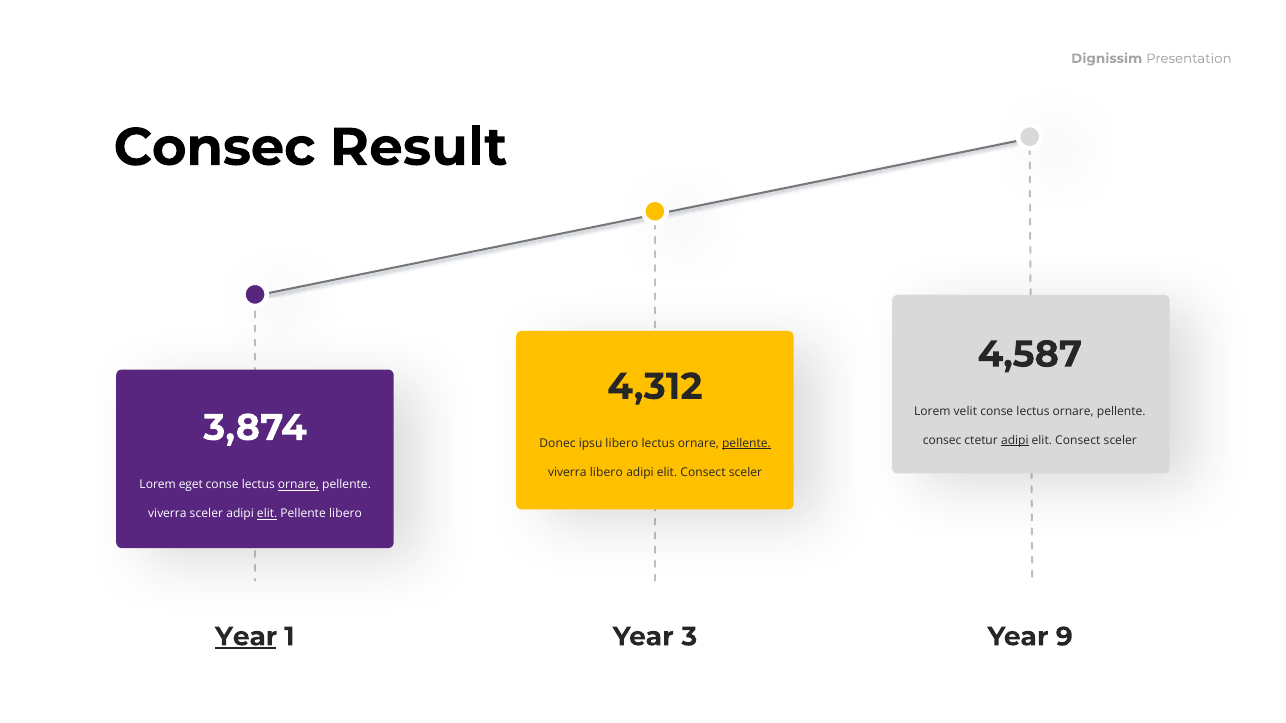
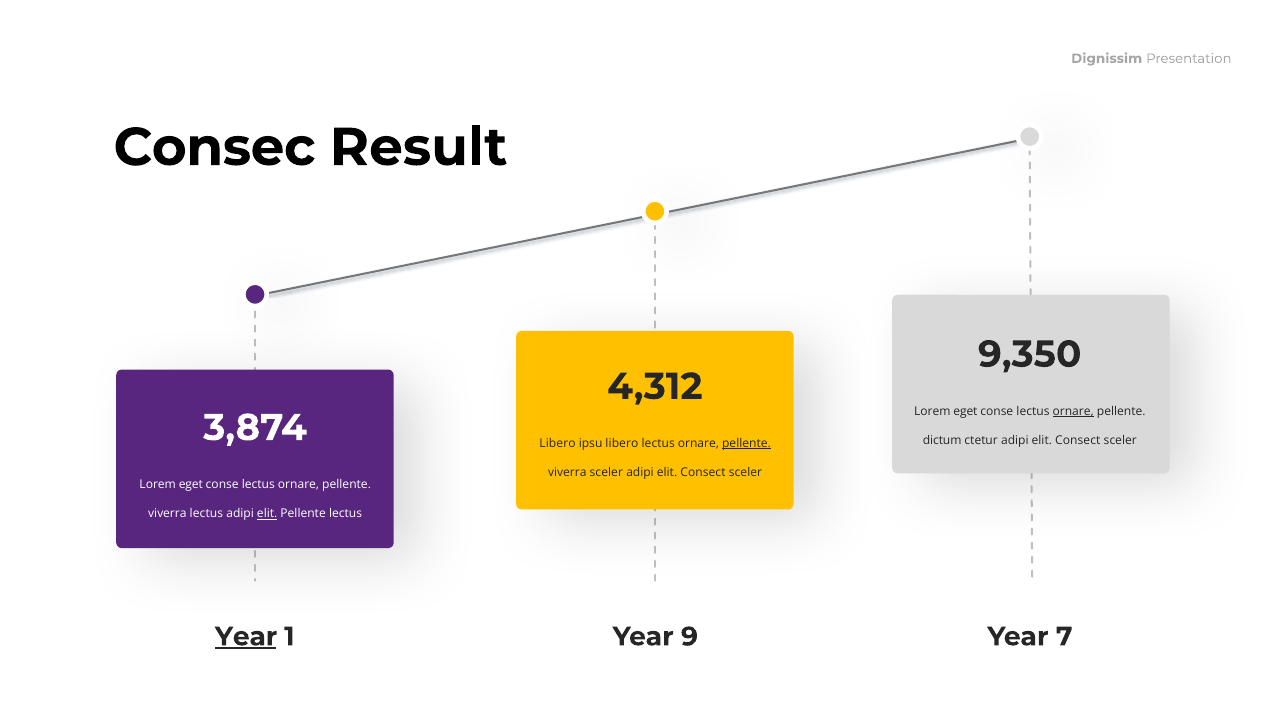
4,587: 4,587 -> 9,350 (1030, 355)
velit: velit -> eget (965, 412)
ornare underline: none -> present (1073, 412)
consec: consec -> dictum (942, 441)
adipi underline: present -> none (1015, 441)
Donec: Donec -> Libero (558, 444)
viverra libero: libero -> sceler (606, 473)
ornare underline: present -> none (299, 485)
viverra sceler: sceler -> lectus (206, 514)
Pellente libero: libero -> lectus (346, 514)
3: 3 -> 9 (689, 637)
9: 9 -> 7 (1064, 637)
